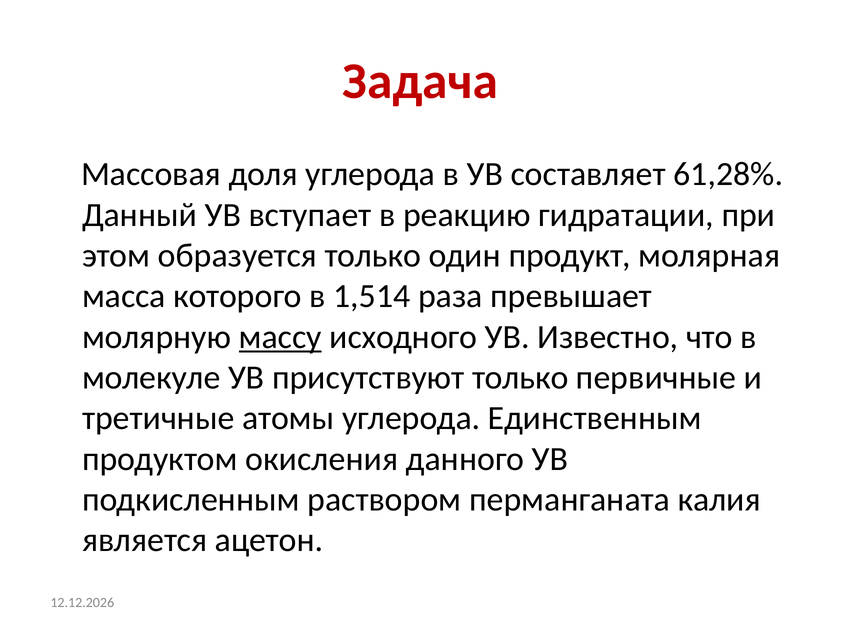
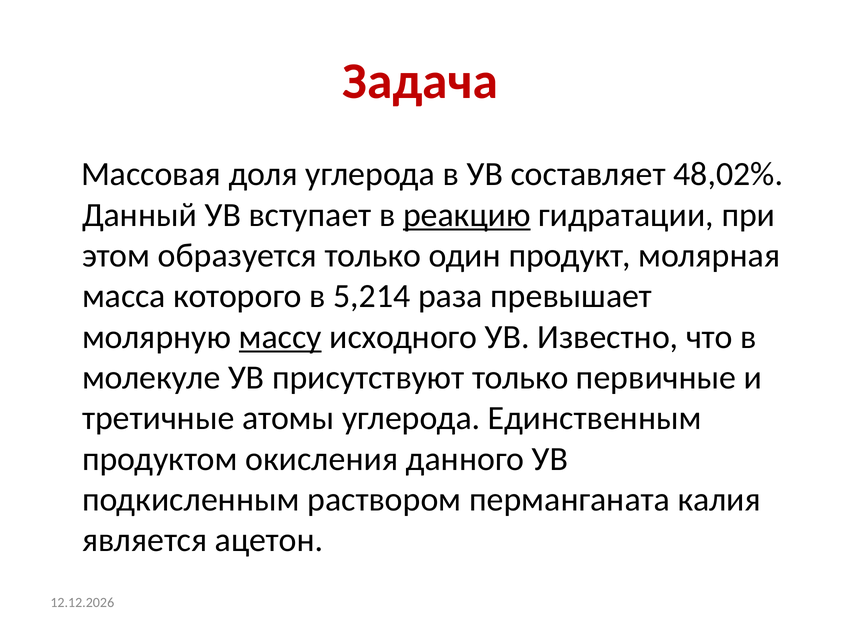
61,28%: 61,28% -> 48,02% (728, 174)
реакцию underline: none -> present (467, 215)
1,514: 1,514 -> 5,214 (372, 296)
